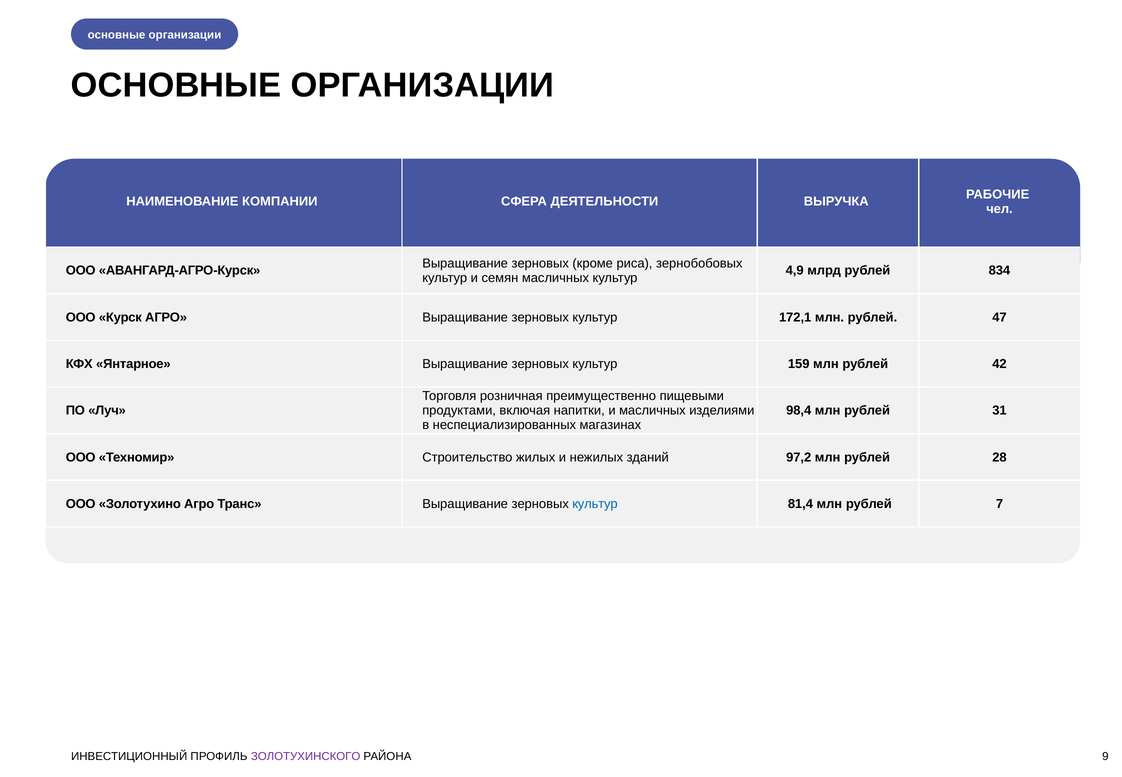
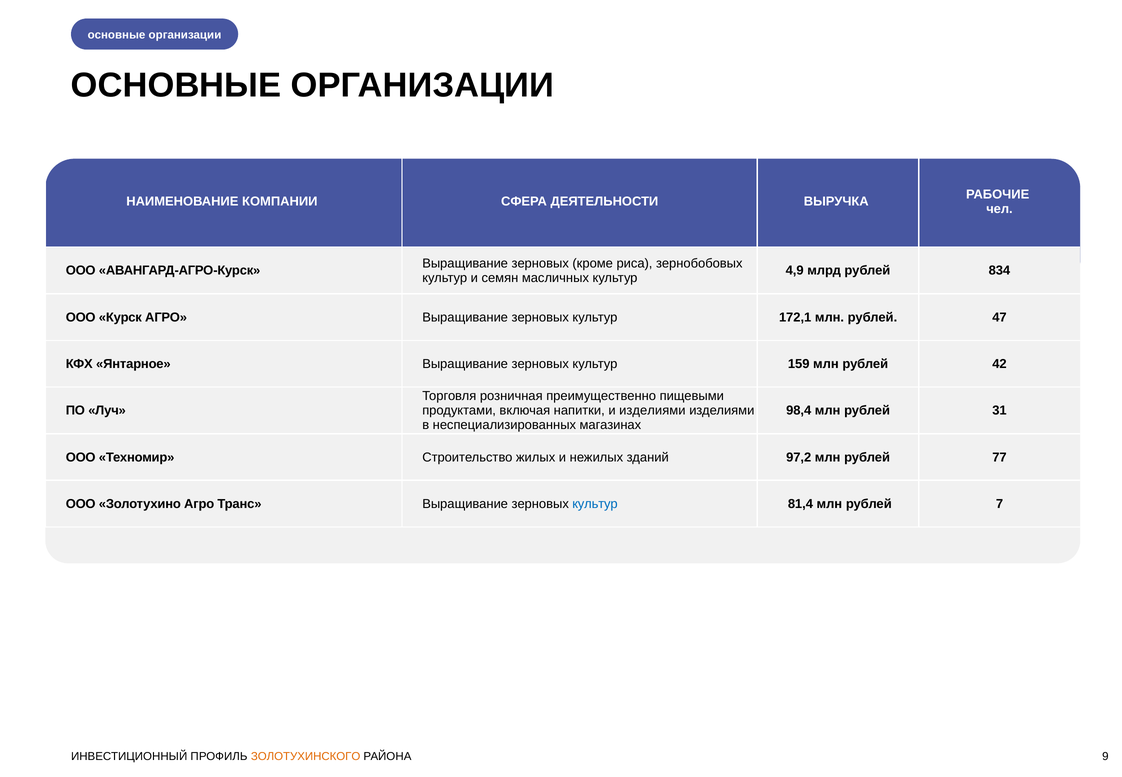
и масличных: масличных -> изделиями (652, 410)
28: 28 -> 77 (999, 457)
ЗОЛОТУХИНСКОГО colour: purple -> orange (306, 756)
